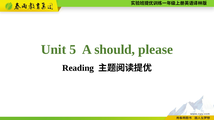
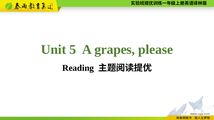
should: should -> grapes (115, 50)
